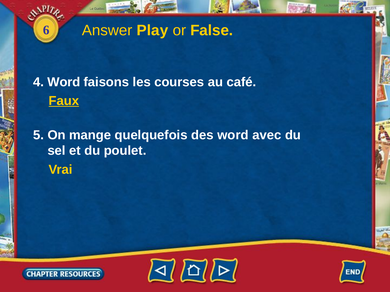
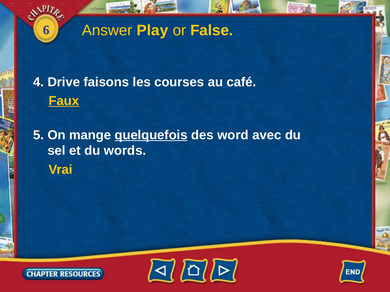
4 Word: Word -> Drive (64, 82)
quelquefois underline: none -> present (151, 135)
poulet: poulet -> words (125, 151)
